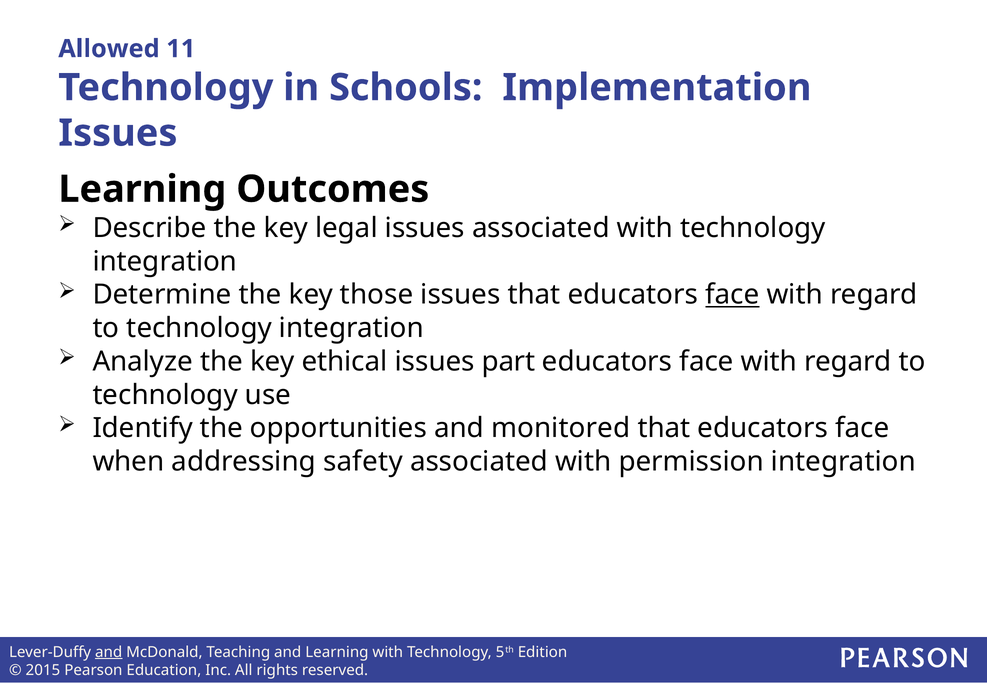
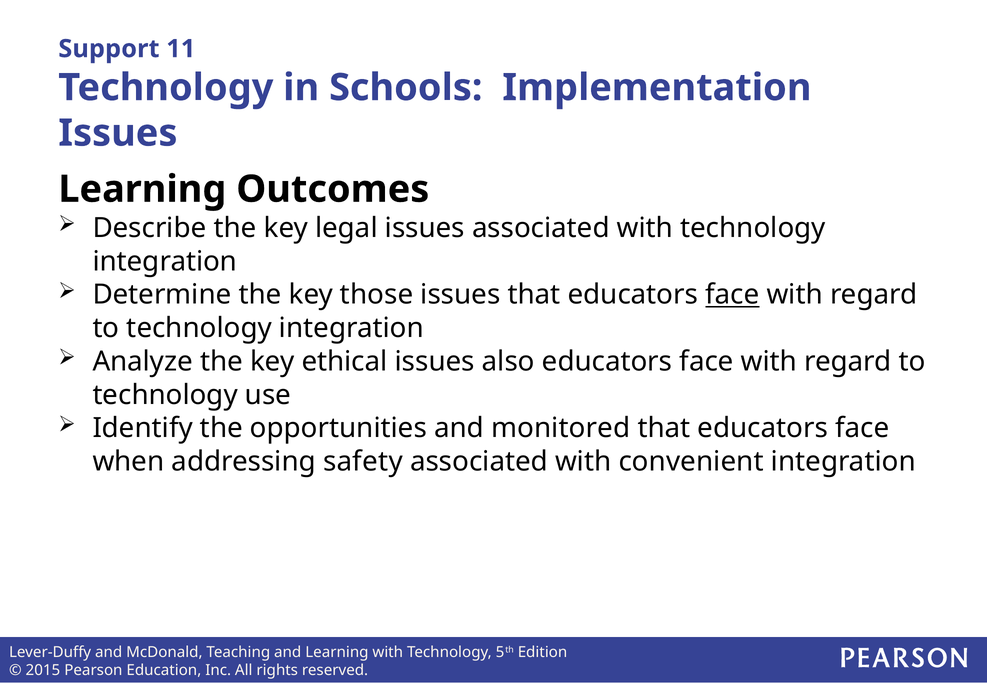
Allowed: Allowed -> Support (109, 49)
part: part -> also (508, 362)
permission: permission -> convenient (691, 462)
and underline: present -> none (109, 652)
